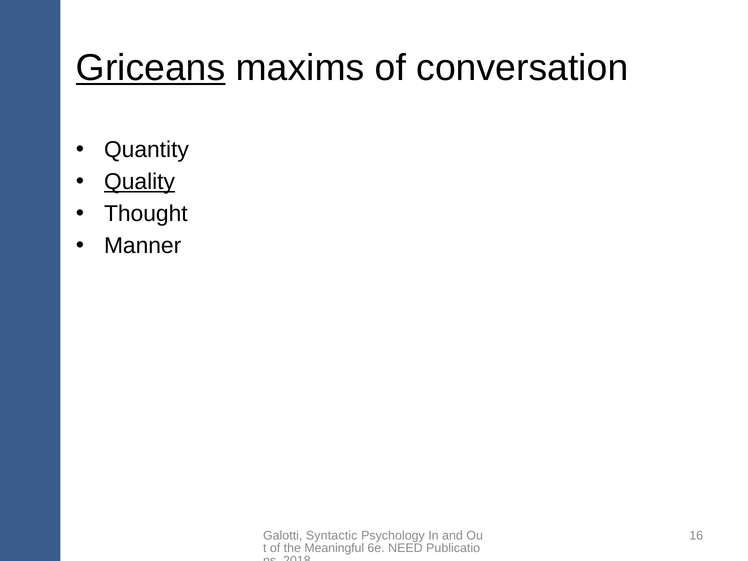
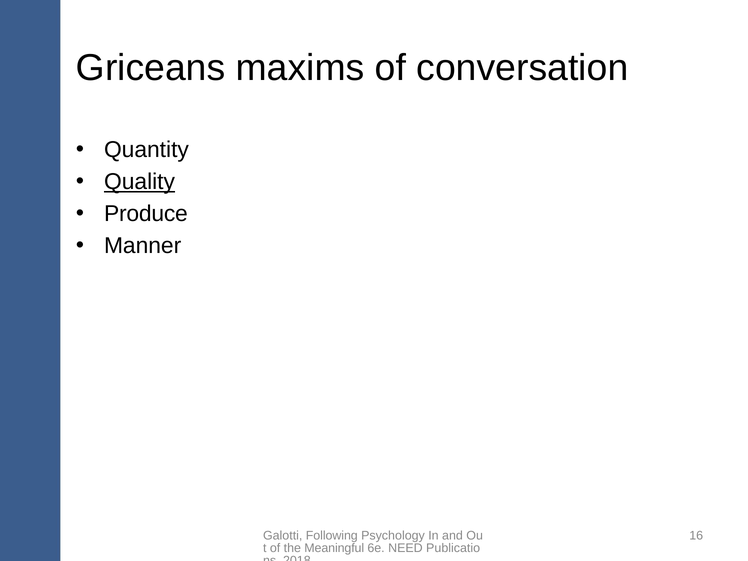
Griceans underline: present -> none (151, 68)
Thought: Thought -> Produce (146, 214)
Syntactic: Syntactic -> Following (332, 536)
